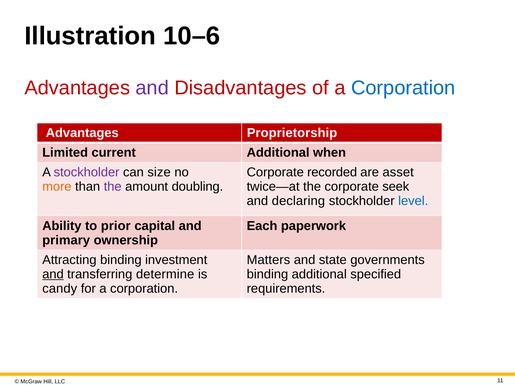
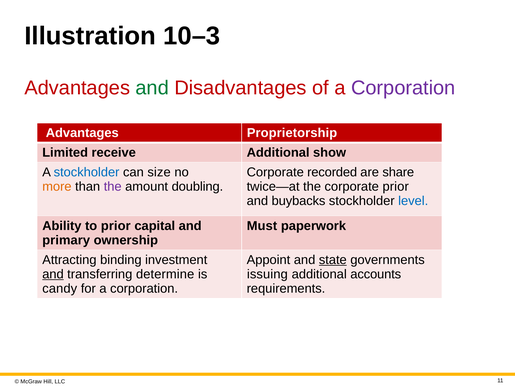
10–6: 10–6 -> 10–3 (192, 36)
and colour: purple -> green (152, 88)
Corporation colour: blue -> purple (403, 88)
current: current -> receive (114, 153)
when: when -> show (330, 153)
stockholder colour: purple -> blue (87, 172)
asset: asset -> share (398, 172)
corporate seek: seek -> prior (396, 187)
declaring: declaring -> buybacks (299, 201)
Each: Each -> Must (262, 226)
Matters: Matters -> Appoint (268, 260)
state underline: none -> present (333, 260)
binding: binding -> issuing (267, 274)
specified: specified -> accounts (376, 274)
